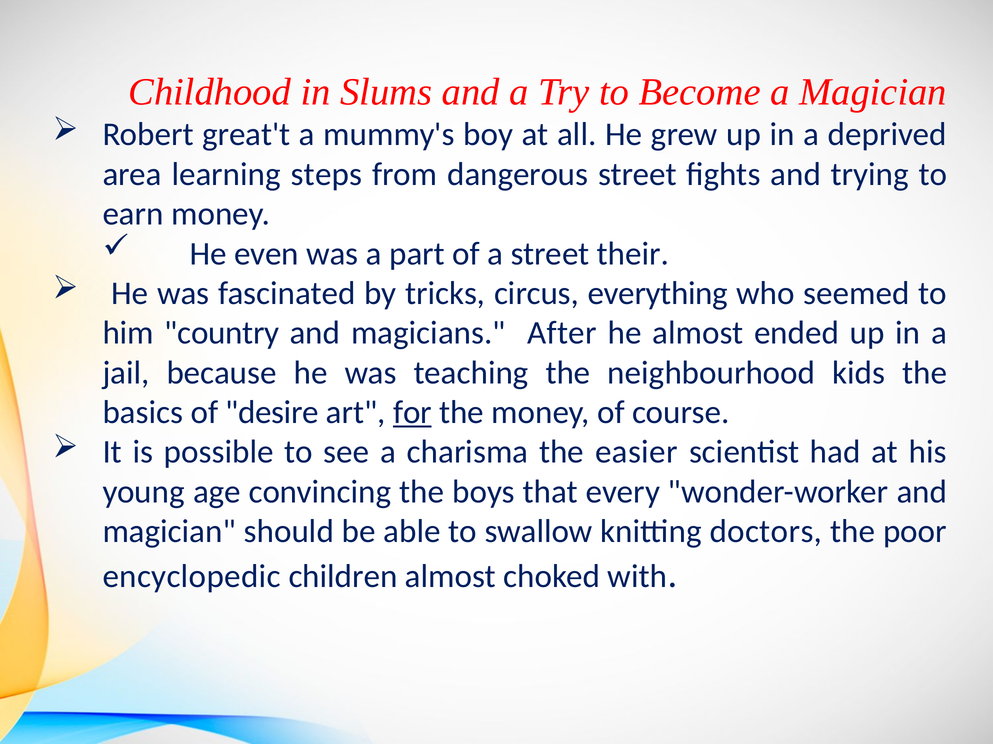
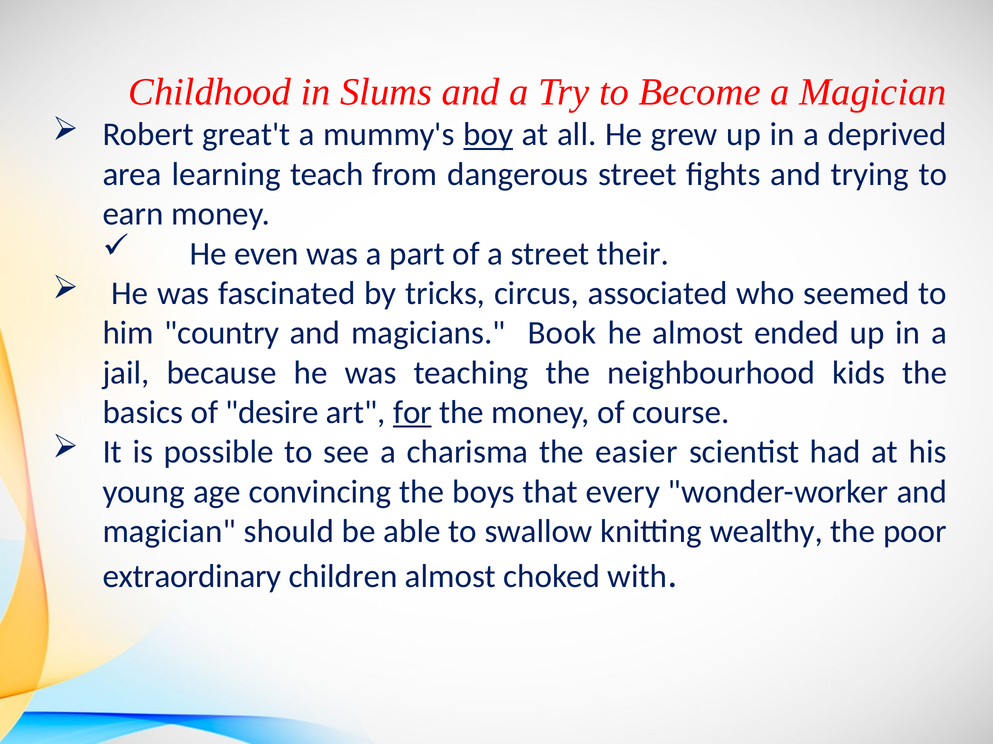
boy underline: none -> present (488, 135)
steps: steps -> teach (327, 174)
everything: everything -> associated (658, 294)
After: After -> Book (562, 333)
doctors: doctors -> wealthy (766, 532)
encyclopedic: encyclopedic -> extraordinary (192, 577)
